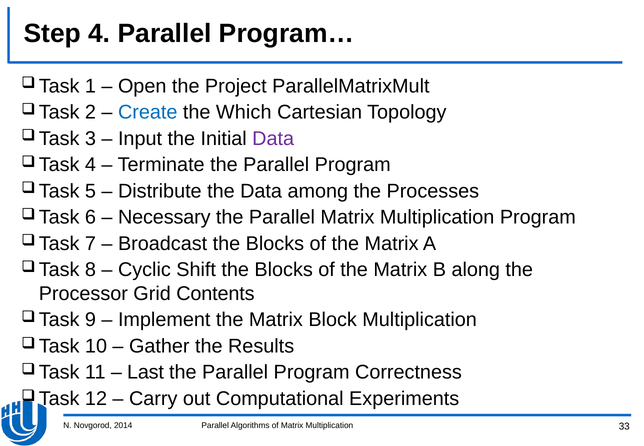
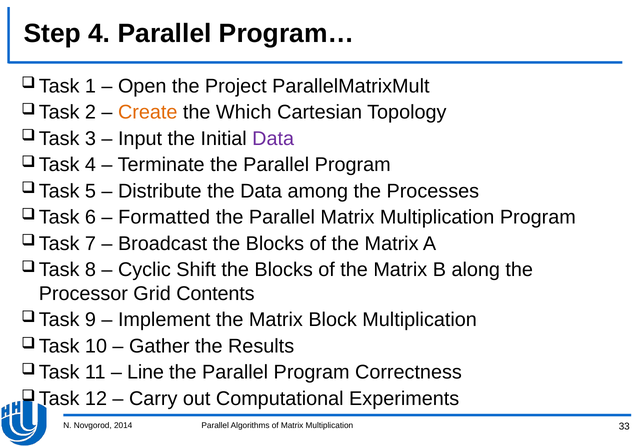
Create colour: blue -> orange (148, 112)
Necessary: Necessary -> Formatted (164, 217)
Last: Last -> Line (145, 372)
